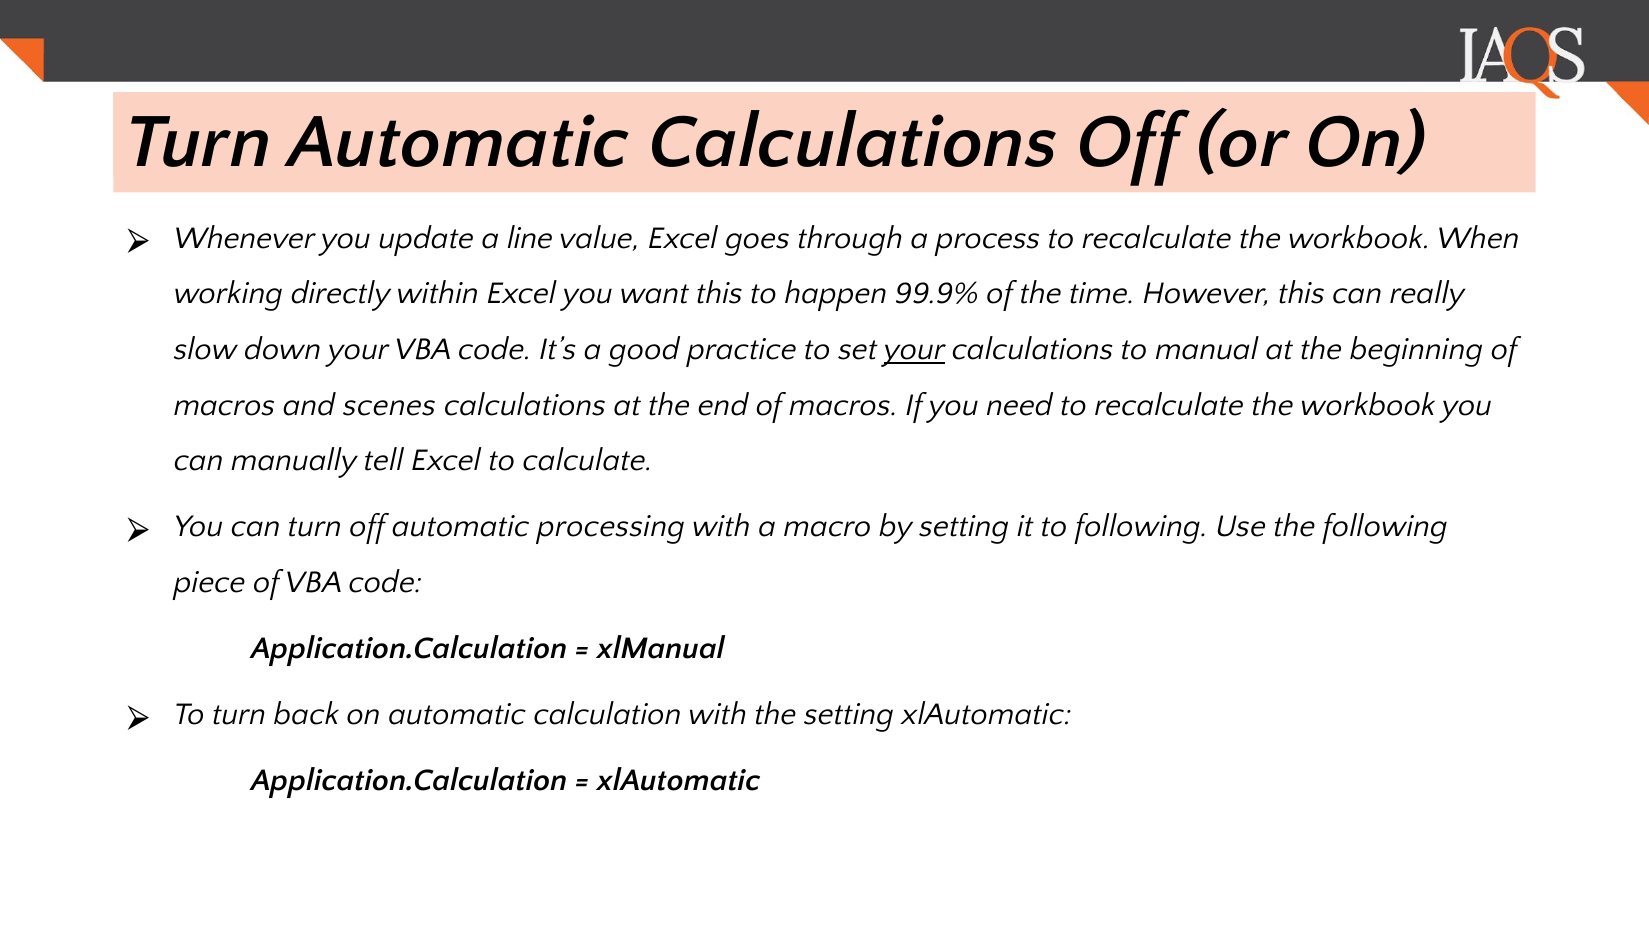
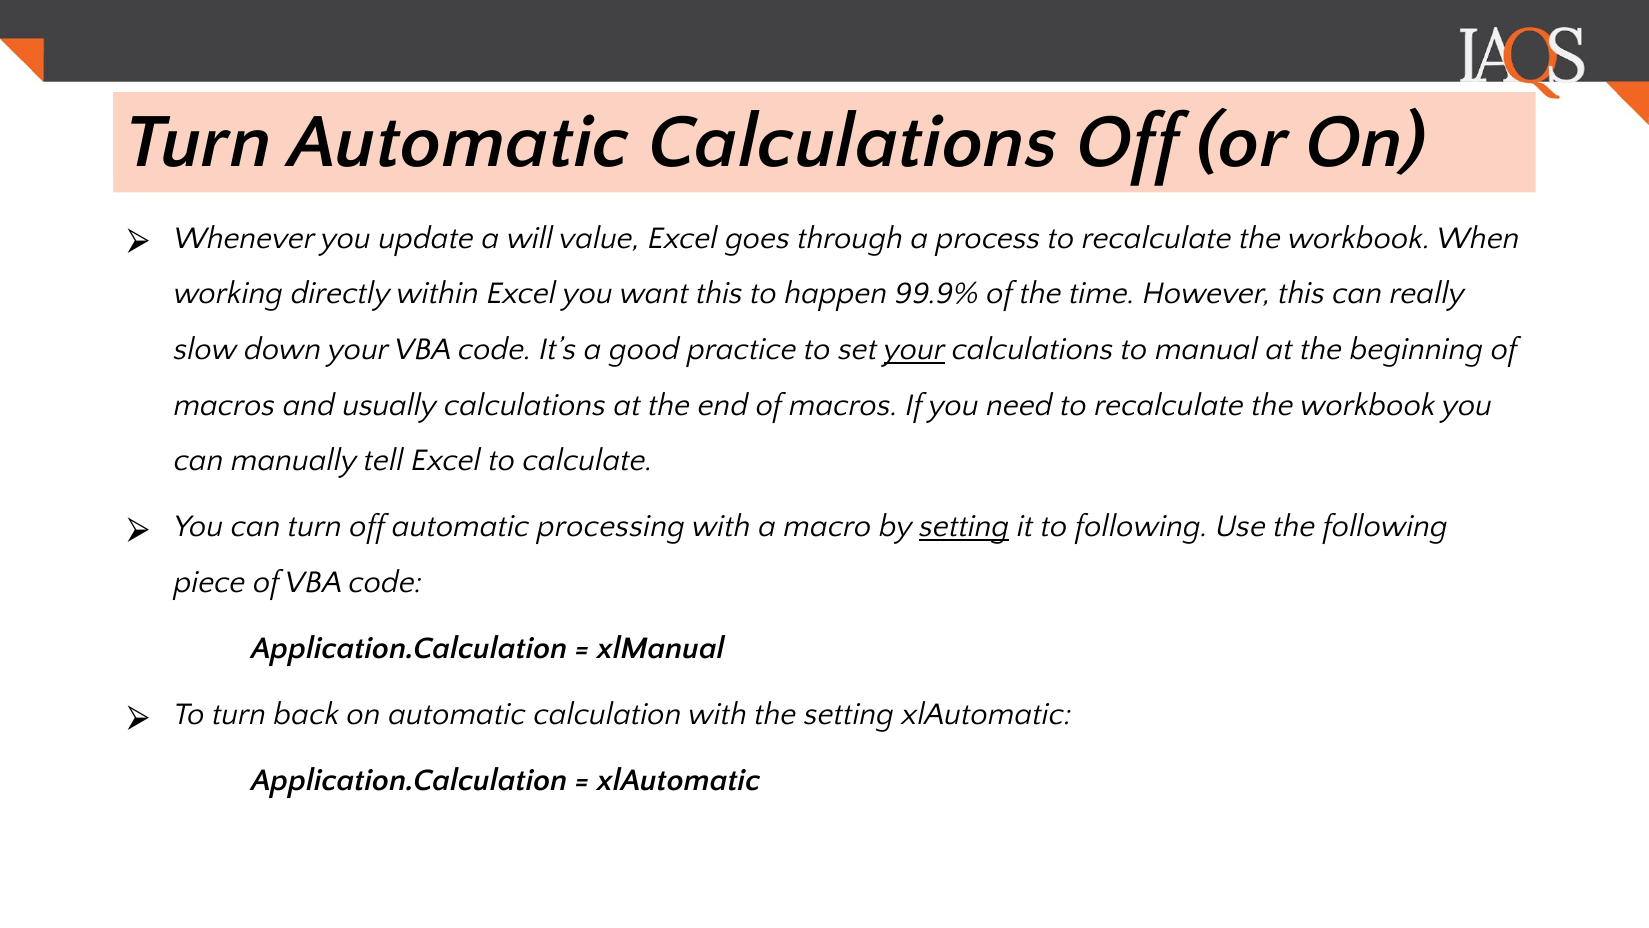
line: line -> will (530, 238)
scenes: scenes -> usually (390, 405)
setting underline: none -> present (964, 526)
